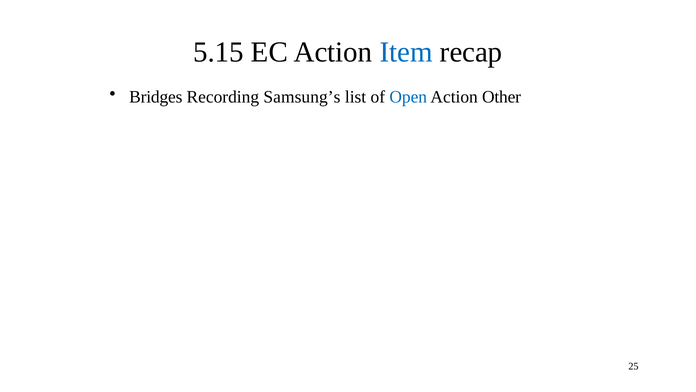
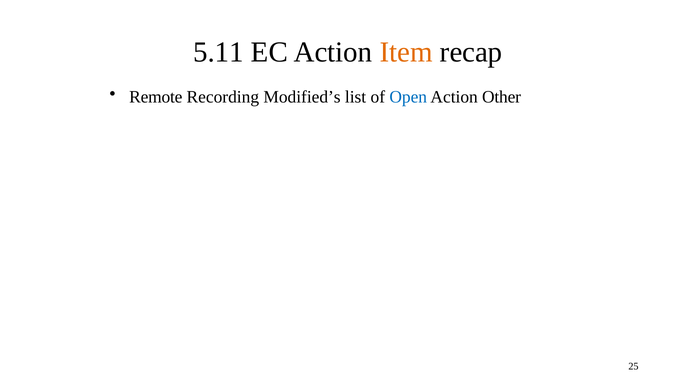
5.15: 5.15 -> 5.11 (218, 52)
Item colour: blue -> orange (406, 52)
Bridges: Bridges -> Remote (156, 97)
Samsung’s: Samsung’s -> Modified’s (302, 97)
